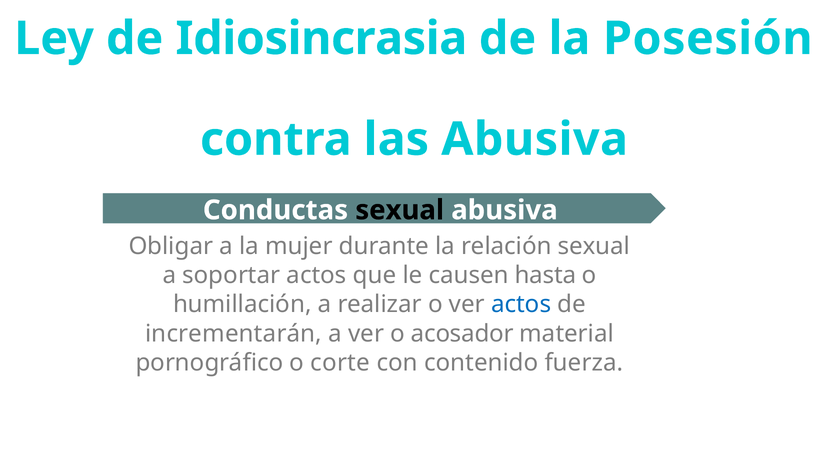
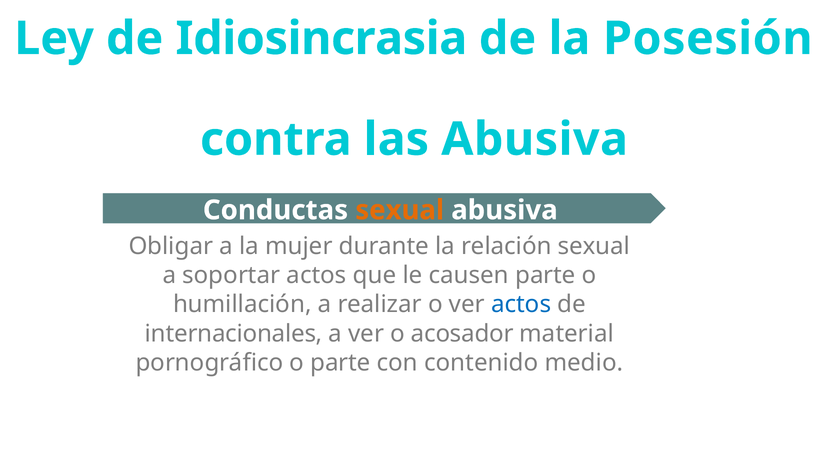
sexual colour: black -> orange (400, 210)
causen hasta: hasta -> parte (545, 275)
incrementarán: incrementarán -> internacionales (234, 333)
o corte: corte -> parte (340, 363)
fuerza: fuerza -> medio (584, 363)
